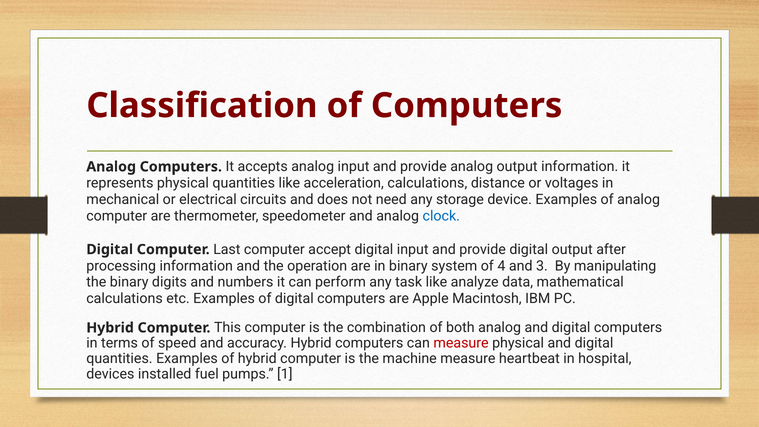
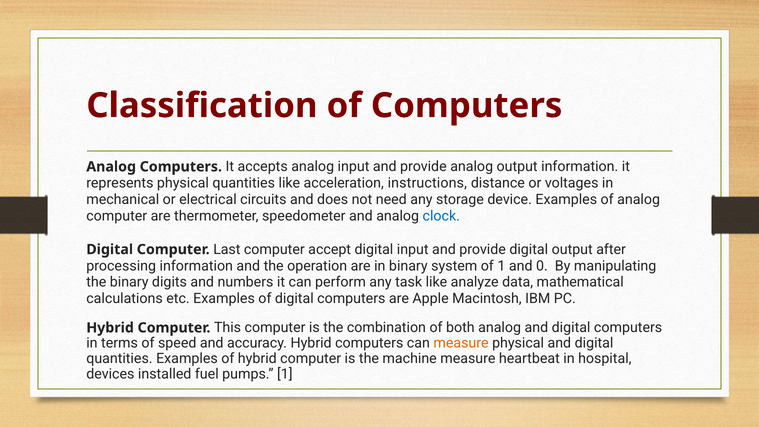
acceleration calculations: calculations -> instructions (427, 183)
of 4: 4 -> 1 (501, 266)
3: 3 -> 0 (542, 266)
measure colour: red -> orange (461, 343)
